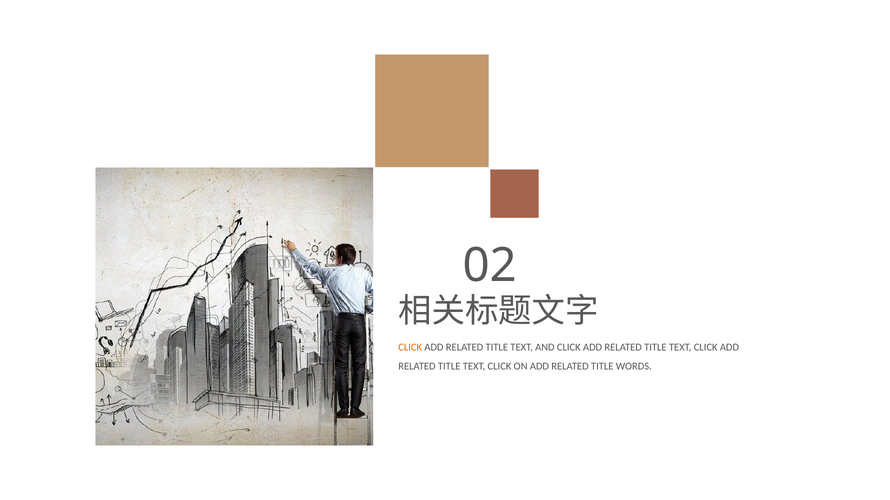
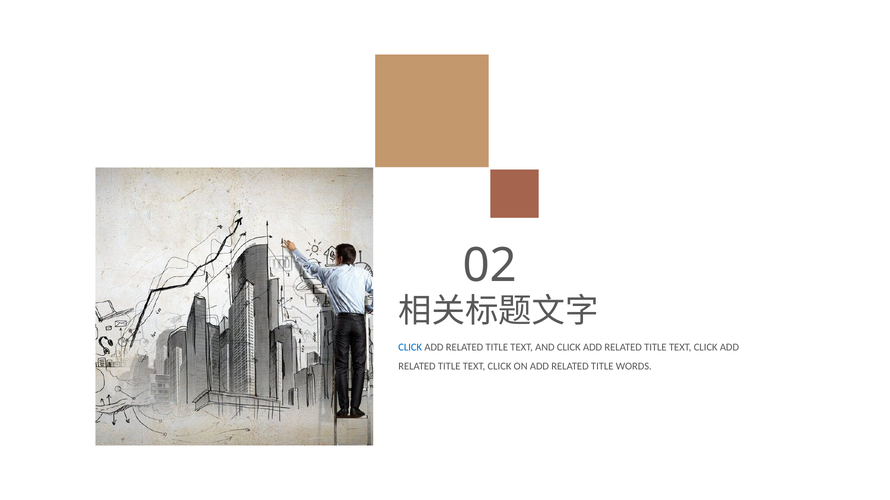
CLICK colour: orange -> blue (410, 348)
